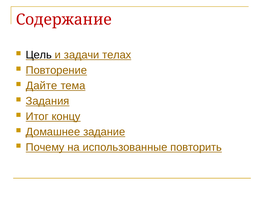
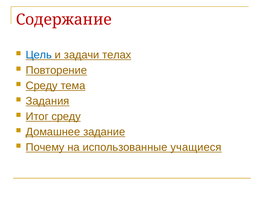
Цель colour: black -> blue (39, 55)
Дайте: Дайте -> Среду (42, 86)
Итог концу: концу -> среду (66, 117)
повторить: повторить -> учащиеся (196, 147)
